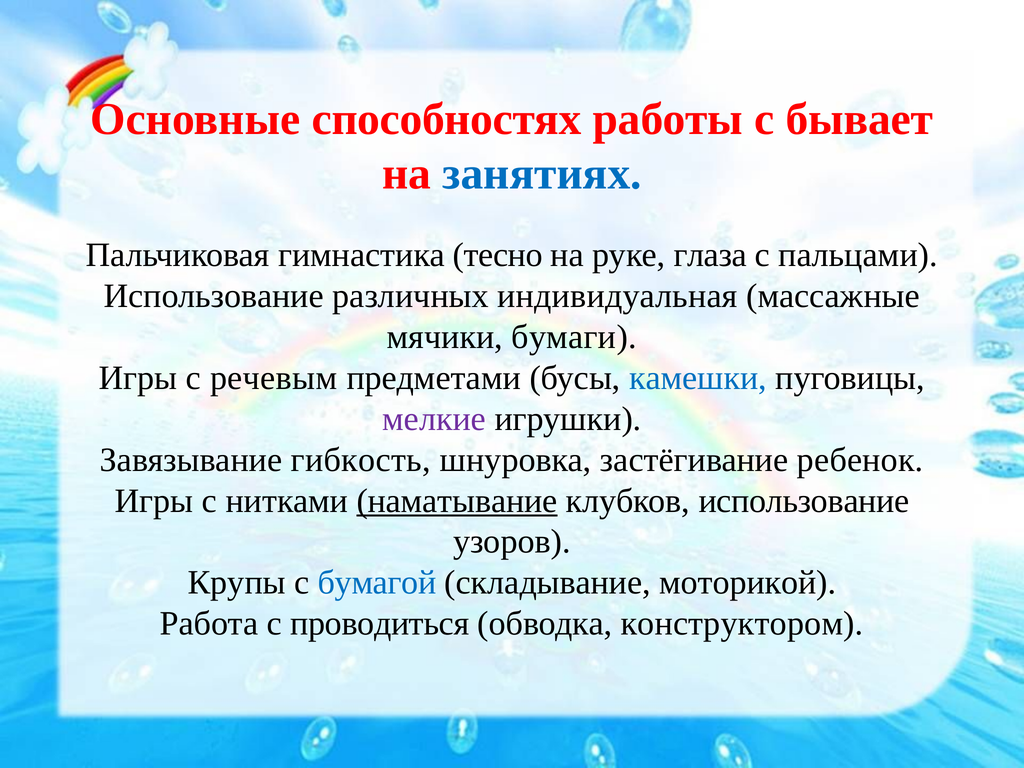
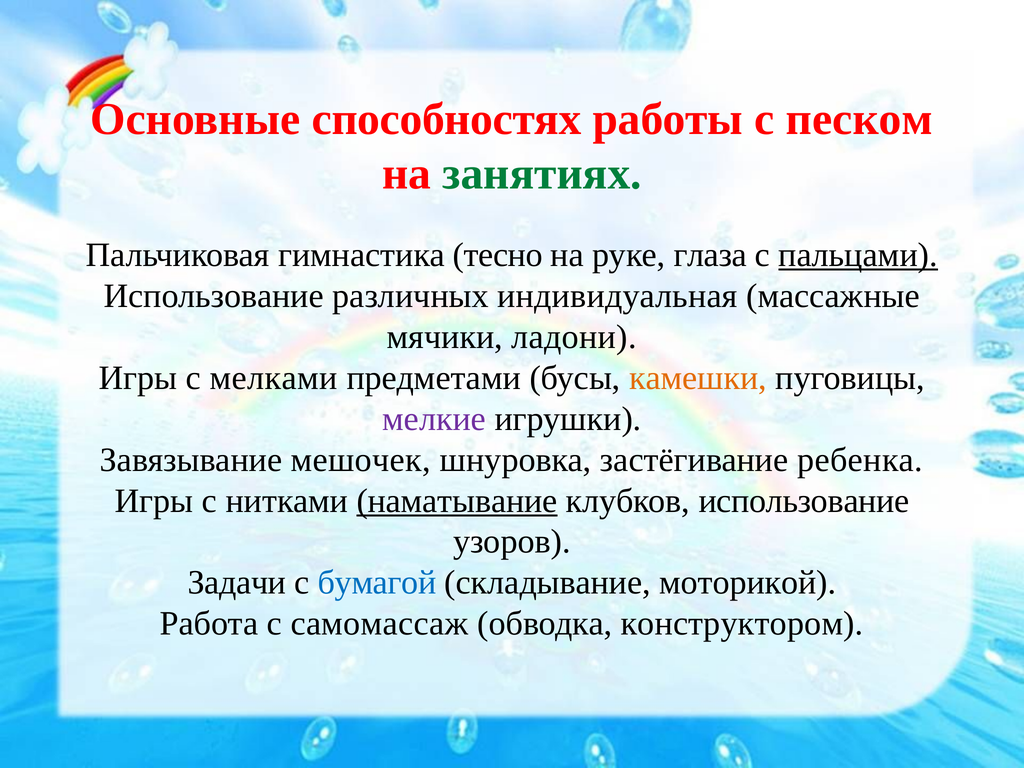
бывает: бывает -> песком (859, 119)
занятиях colour: blue -> green (542, 174)
пальцами underline: none -> present (858, 255)
бумаги: бумаги -> ладони (574, 337)
речевым: речевым -> мелками (274, 378)
камешки colour: blue -> orange (698, 378)
гибкость: гибкость -> мешочек (361, 460)
ребенок: ребенок -> ребенка (860, 460)
Крупы: Крупы -> Задачи (237, 583)
проводиться: проводиться -> самомассаж (379, 624)
